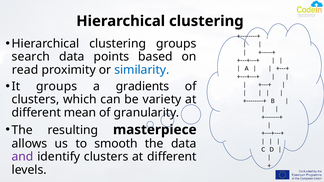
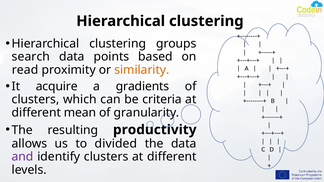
similarity colour: blue -> orange (142, 70)
It groups: groups -> acquire (57, 86)
variety: variety -> criteria (162, 100)
masterpiece: masterpiece -> productivity (155, 130)
smooth: smooth -> divided (116, 144)
